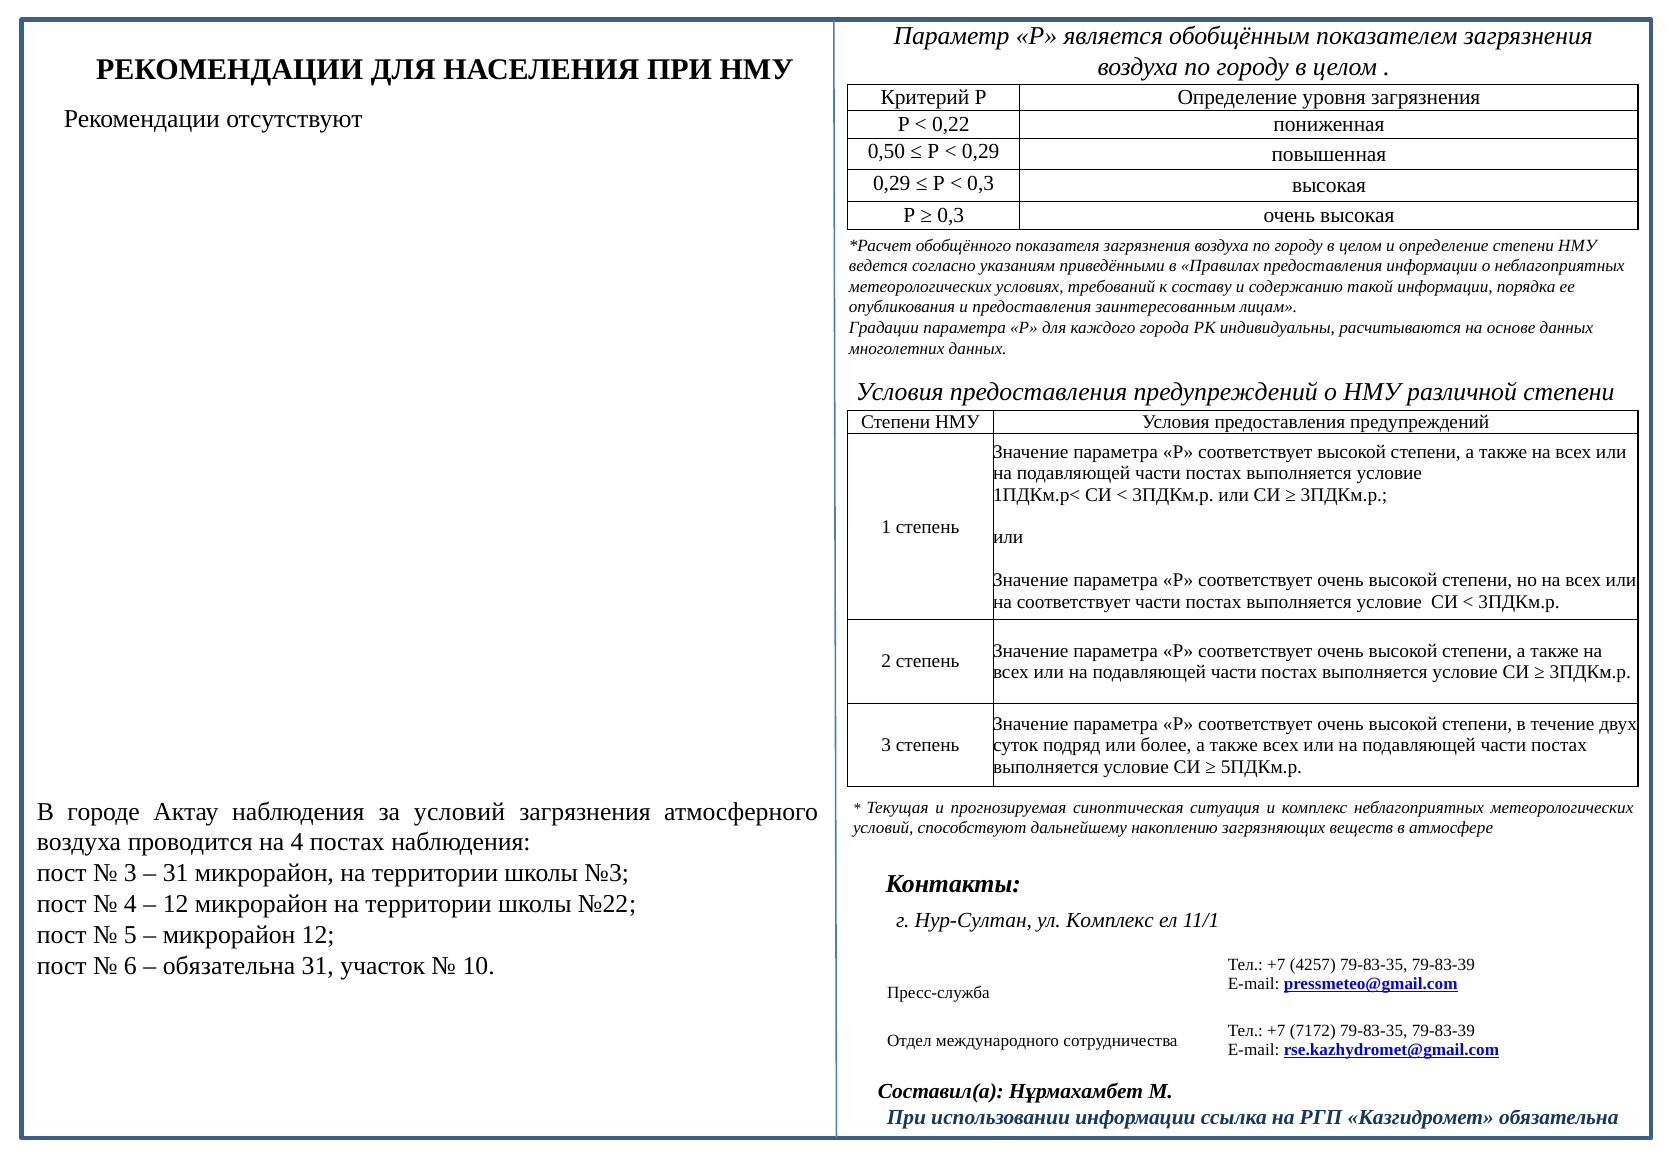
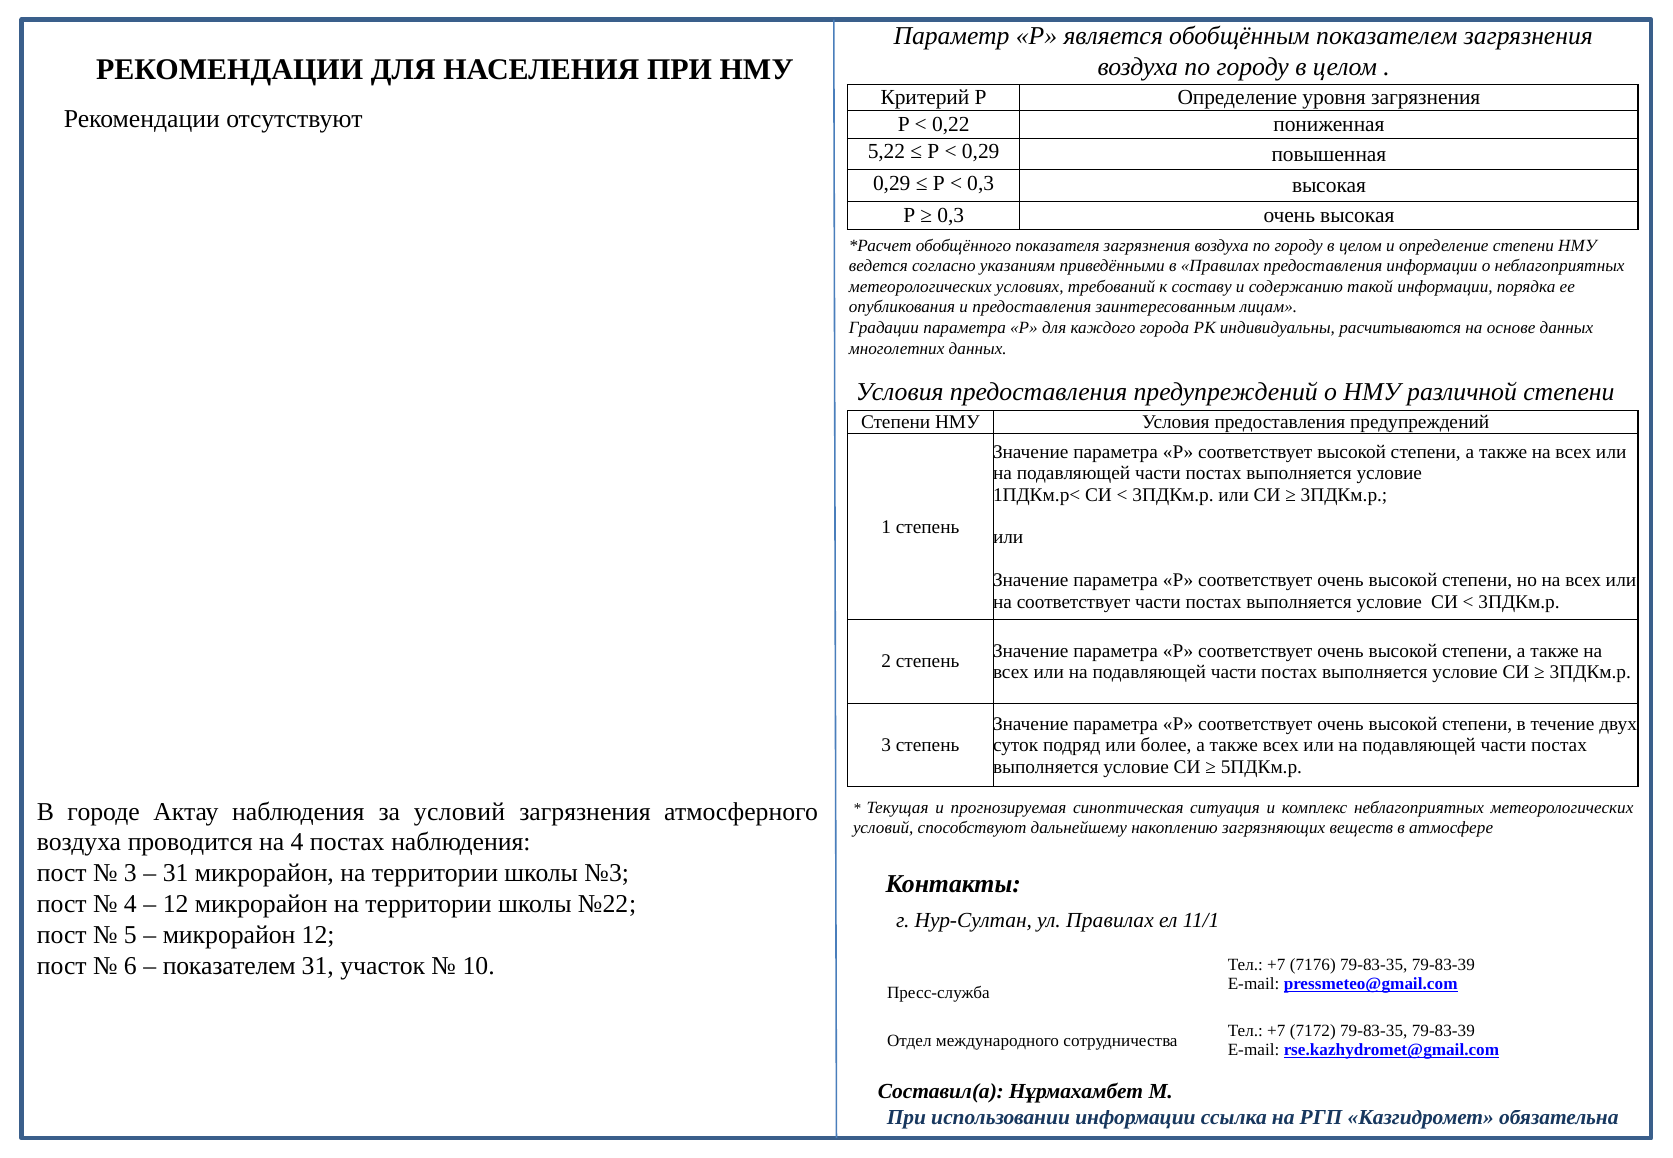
0,50: 0,50 -> 5,22 (886, 152)
ул Комплекс: Комплекс -> Правилах (1110, 920)
обязательна: обязательна -> показателем (229, 966)
4257: 4257 -> 7176 (1313, 965)
